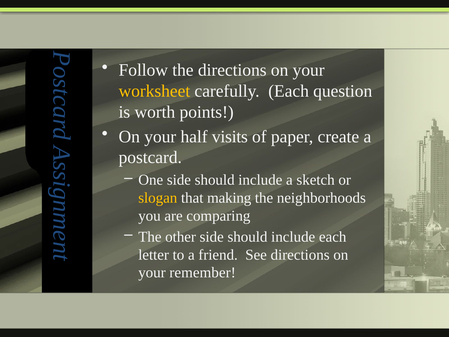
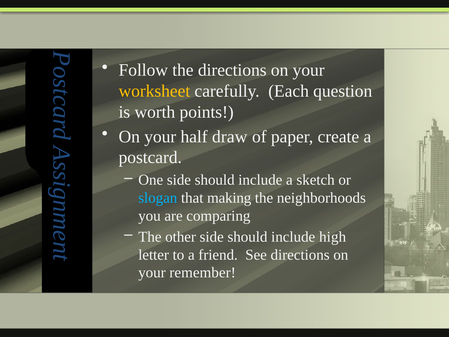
visits: visits -> draw (230, 136)
slogan colour: yellow -> light blue (158, 198)
include each: each -> high (333, 237)
